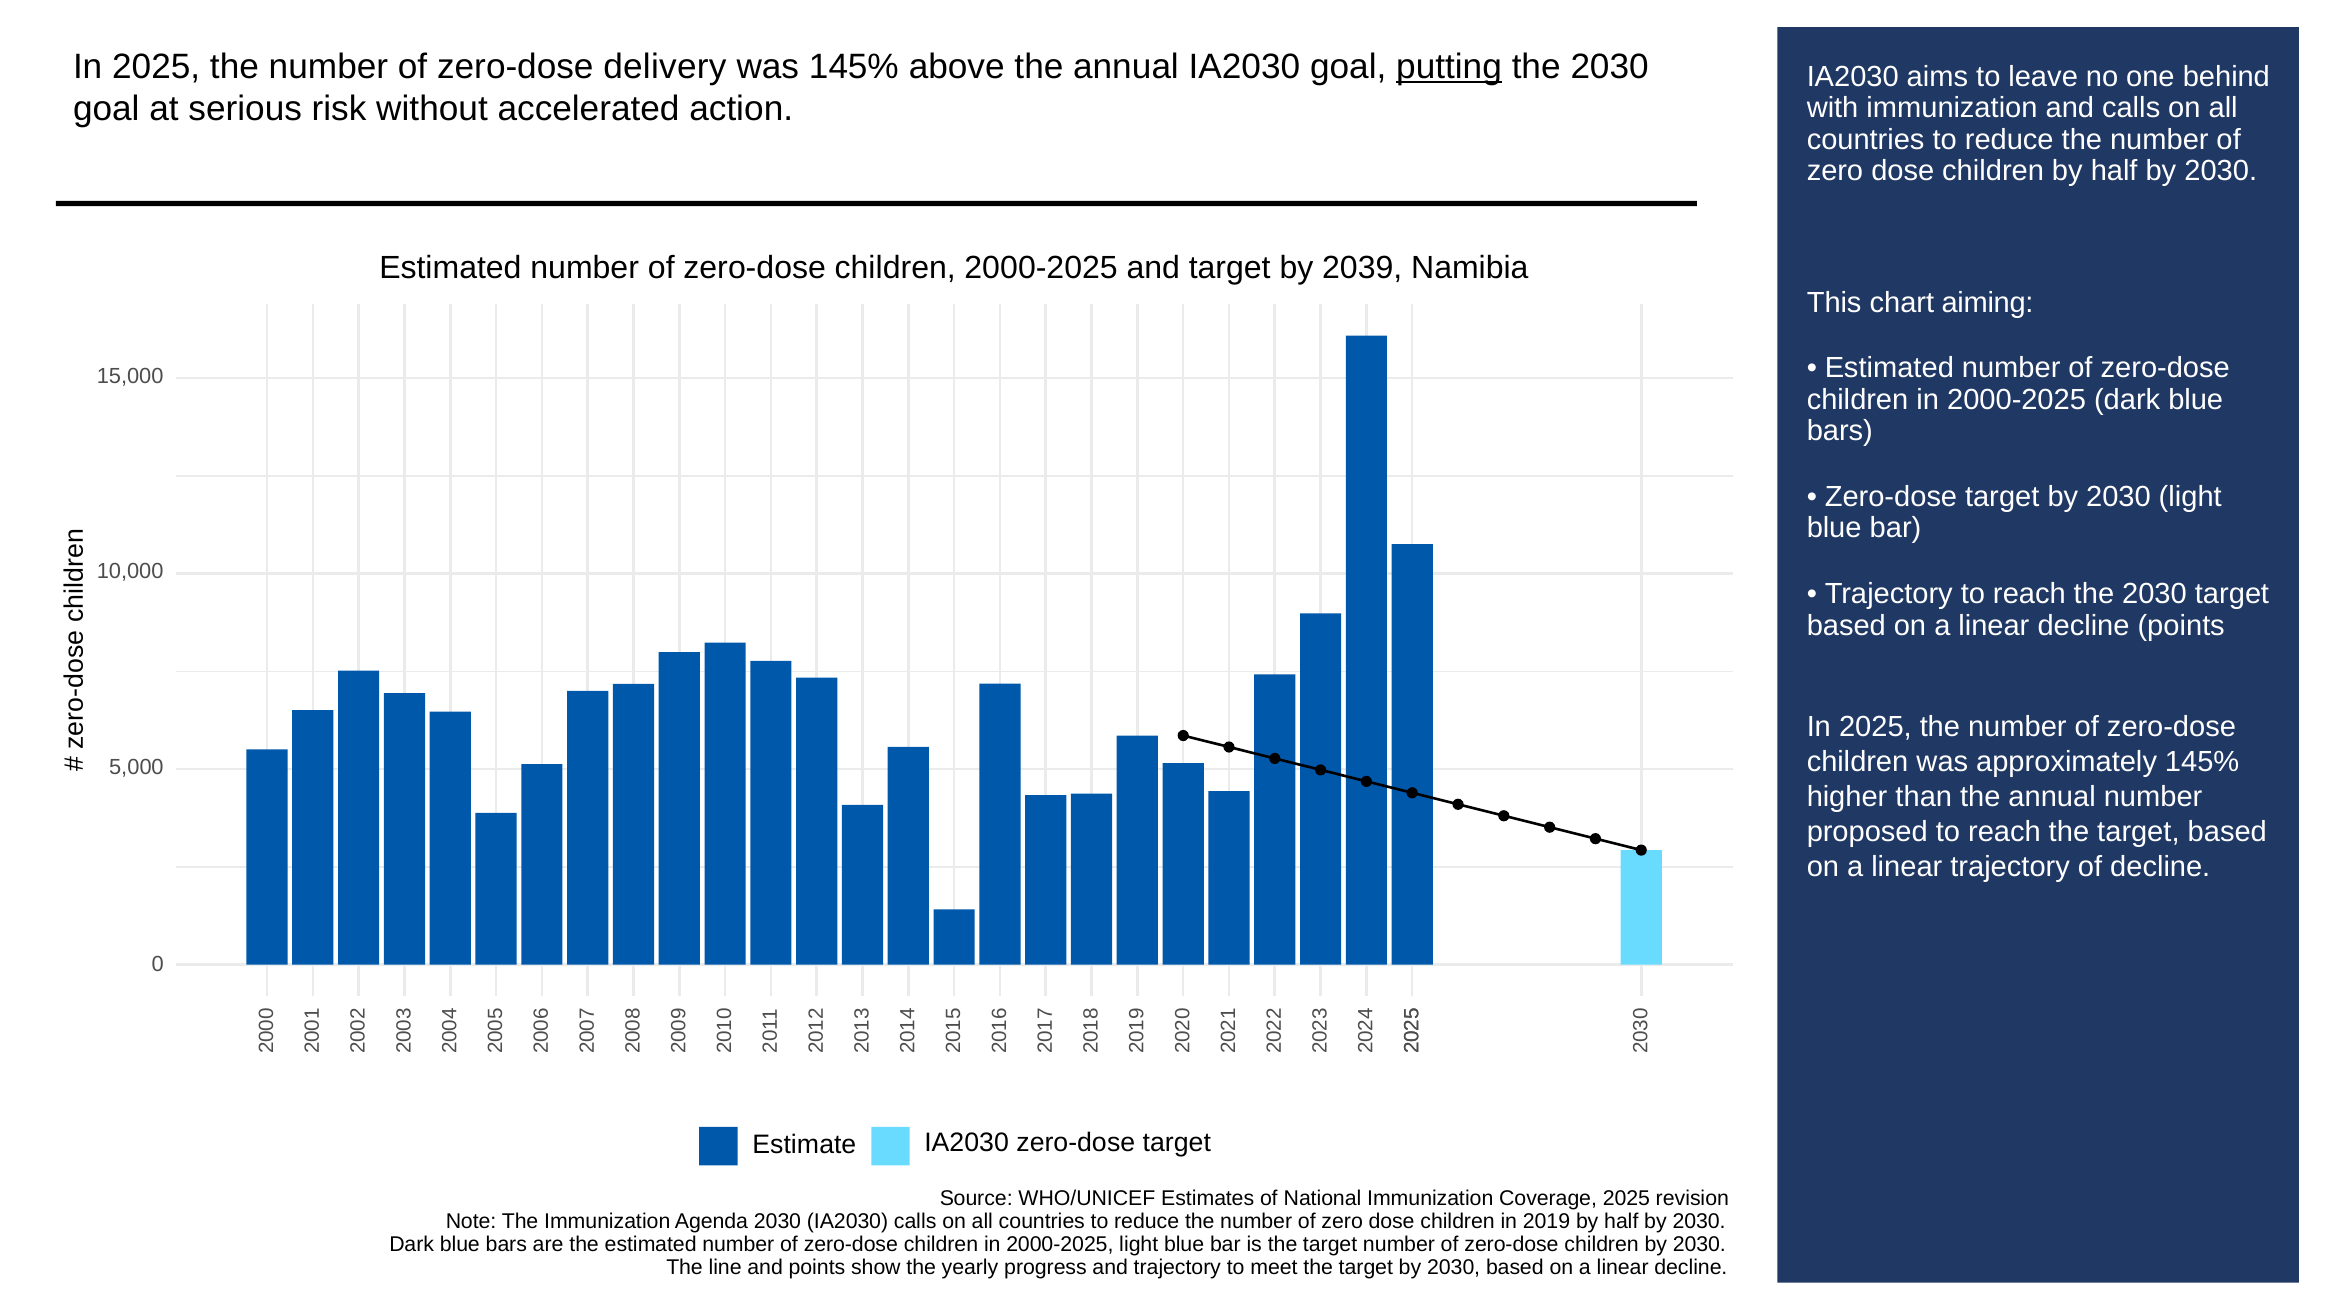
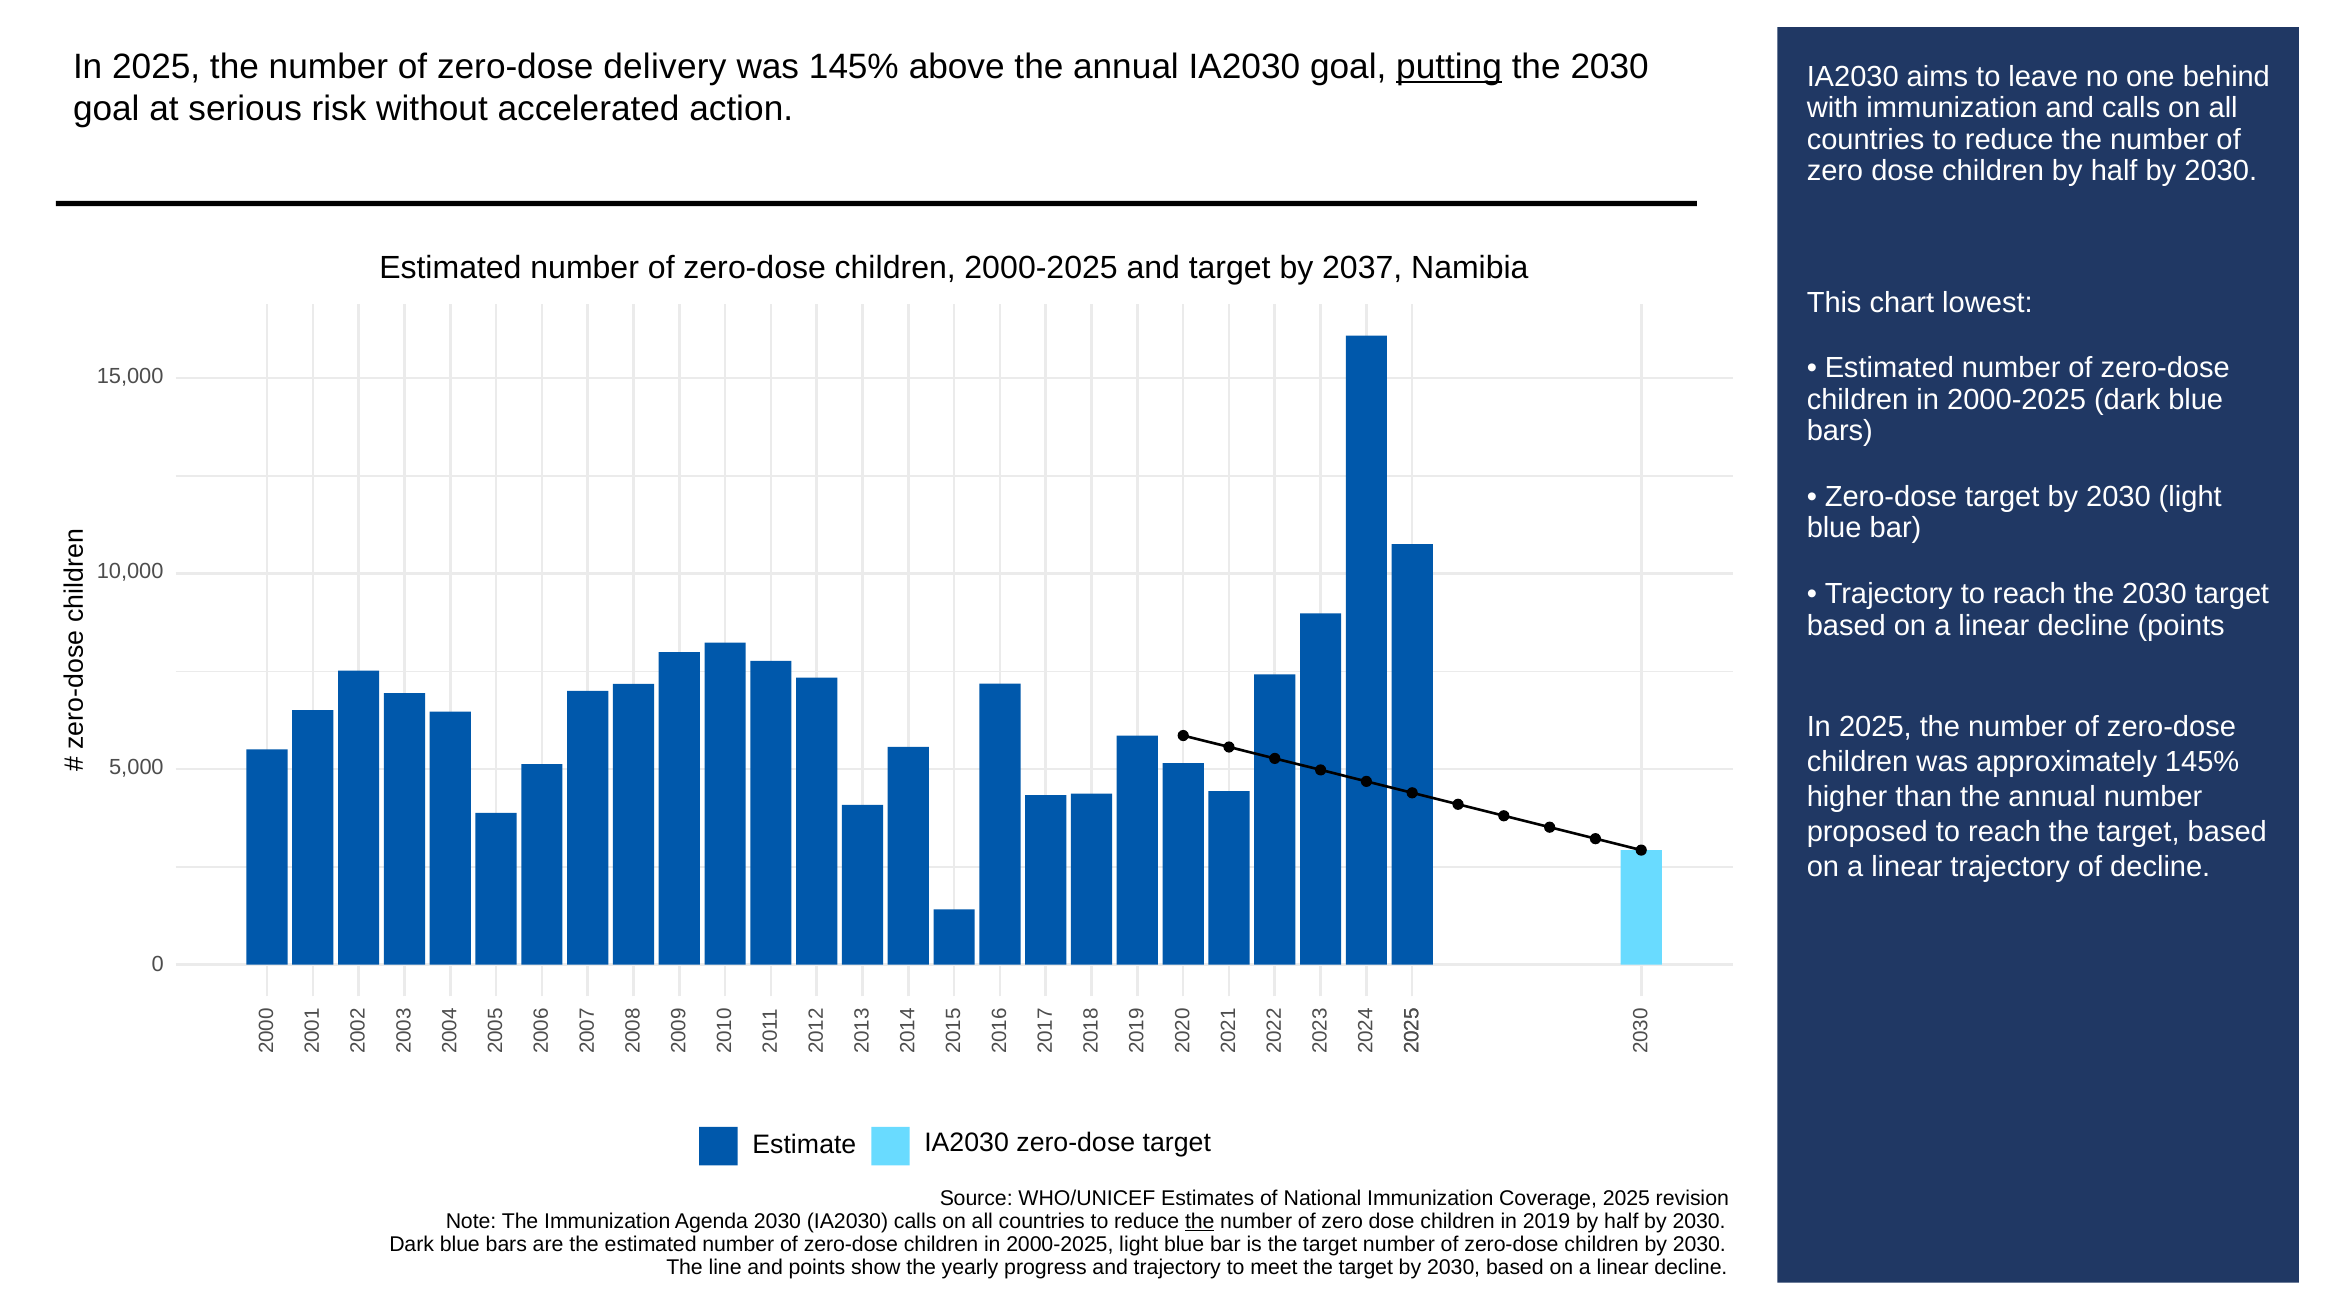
2039: 2039 -> 2037 (1362, 268)
aiming: aiming -> lowest (1987, 302)
the underline: none -> present (1200, 1221)
